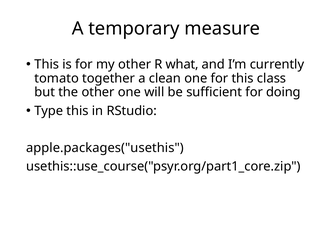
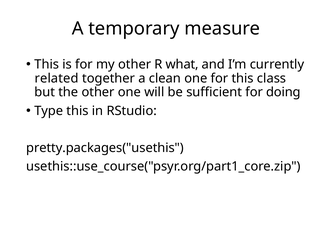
tomato: tomato -> related (57, 78)
apple.packages("usethis: apple.packages("usethis -> pretty.packages("usethis (105, 148)
